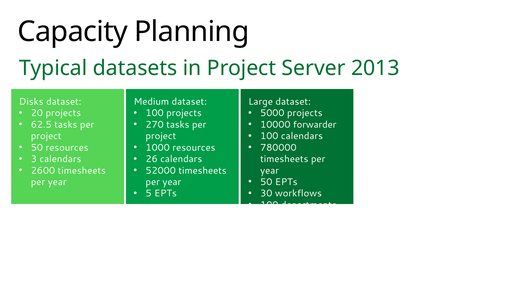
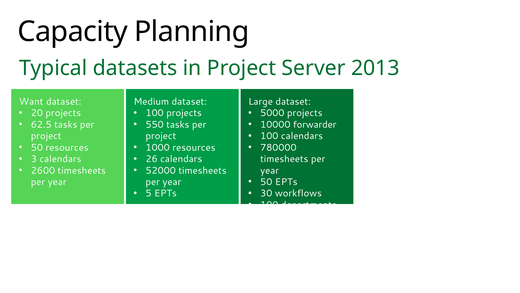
Disks: Disks -> Want (31, 101)
270: 270 -> 550 (155, 124)
